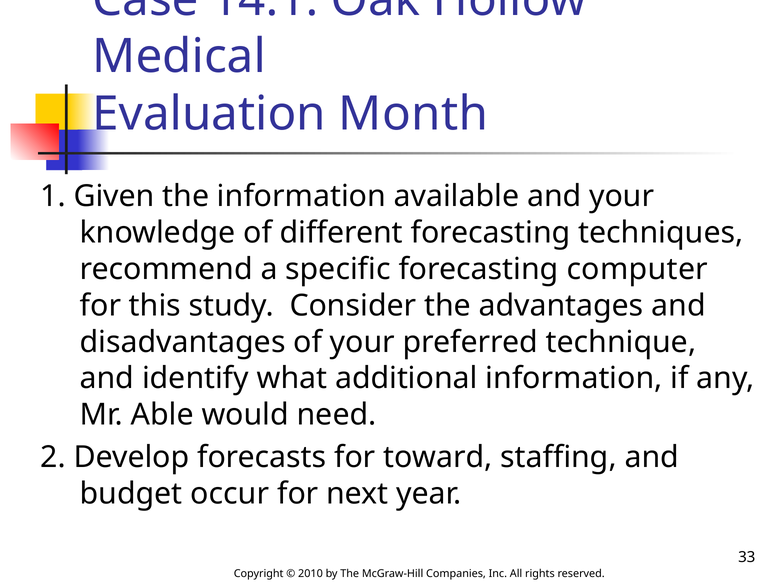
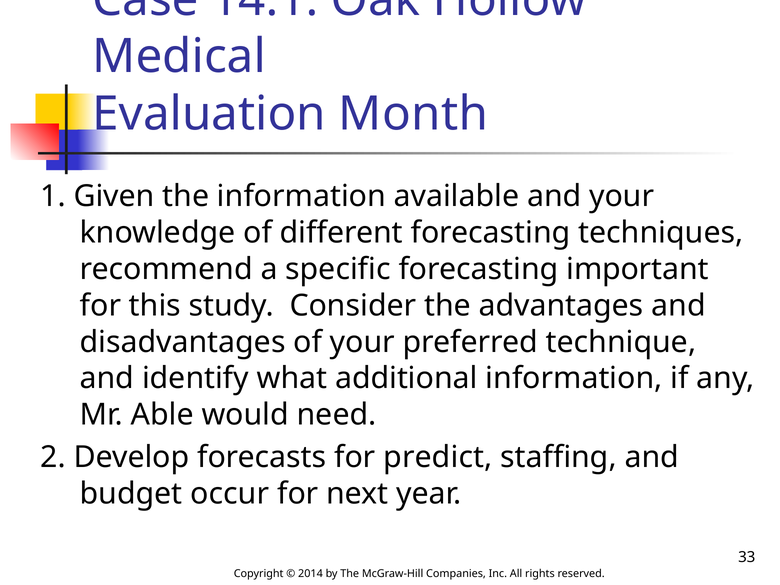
computer: computer -> important (637, 269)
toward: toward -> predict (438, 457)
2010: 2010 -> 2014 (310, 574)
